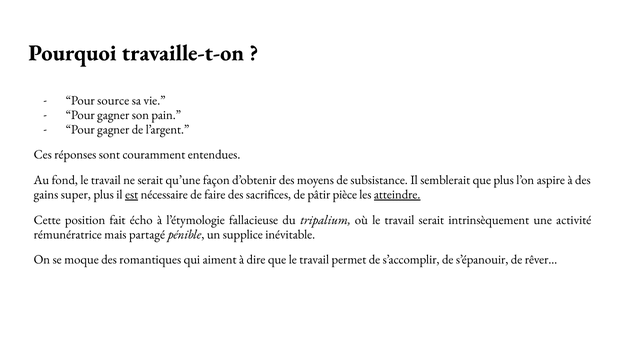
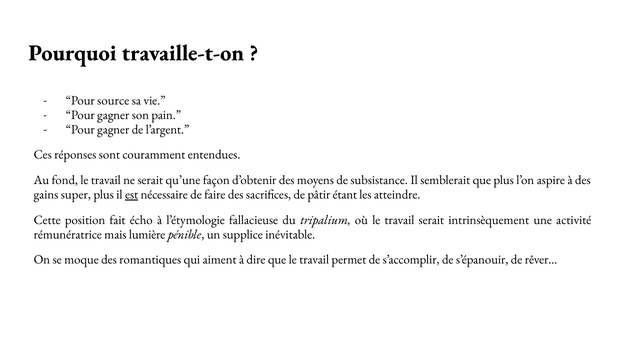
pièce: pièce -> étant (345, 194)
atteindre underline: present -> none (397, 194)
partagé: partagé -> lumière (147, 234)
